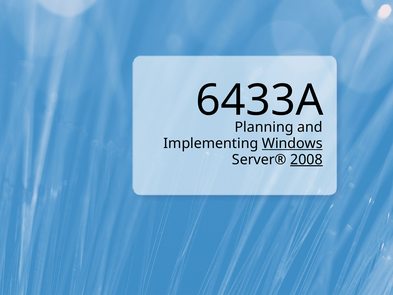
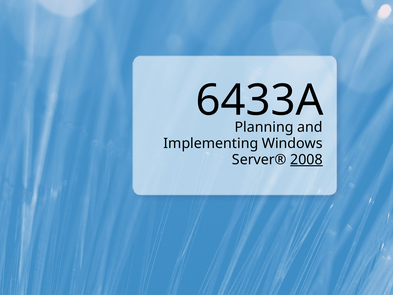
Windows underline: present -> none (292, 143)
